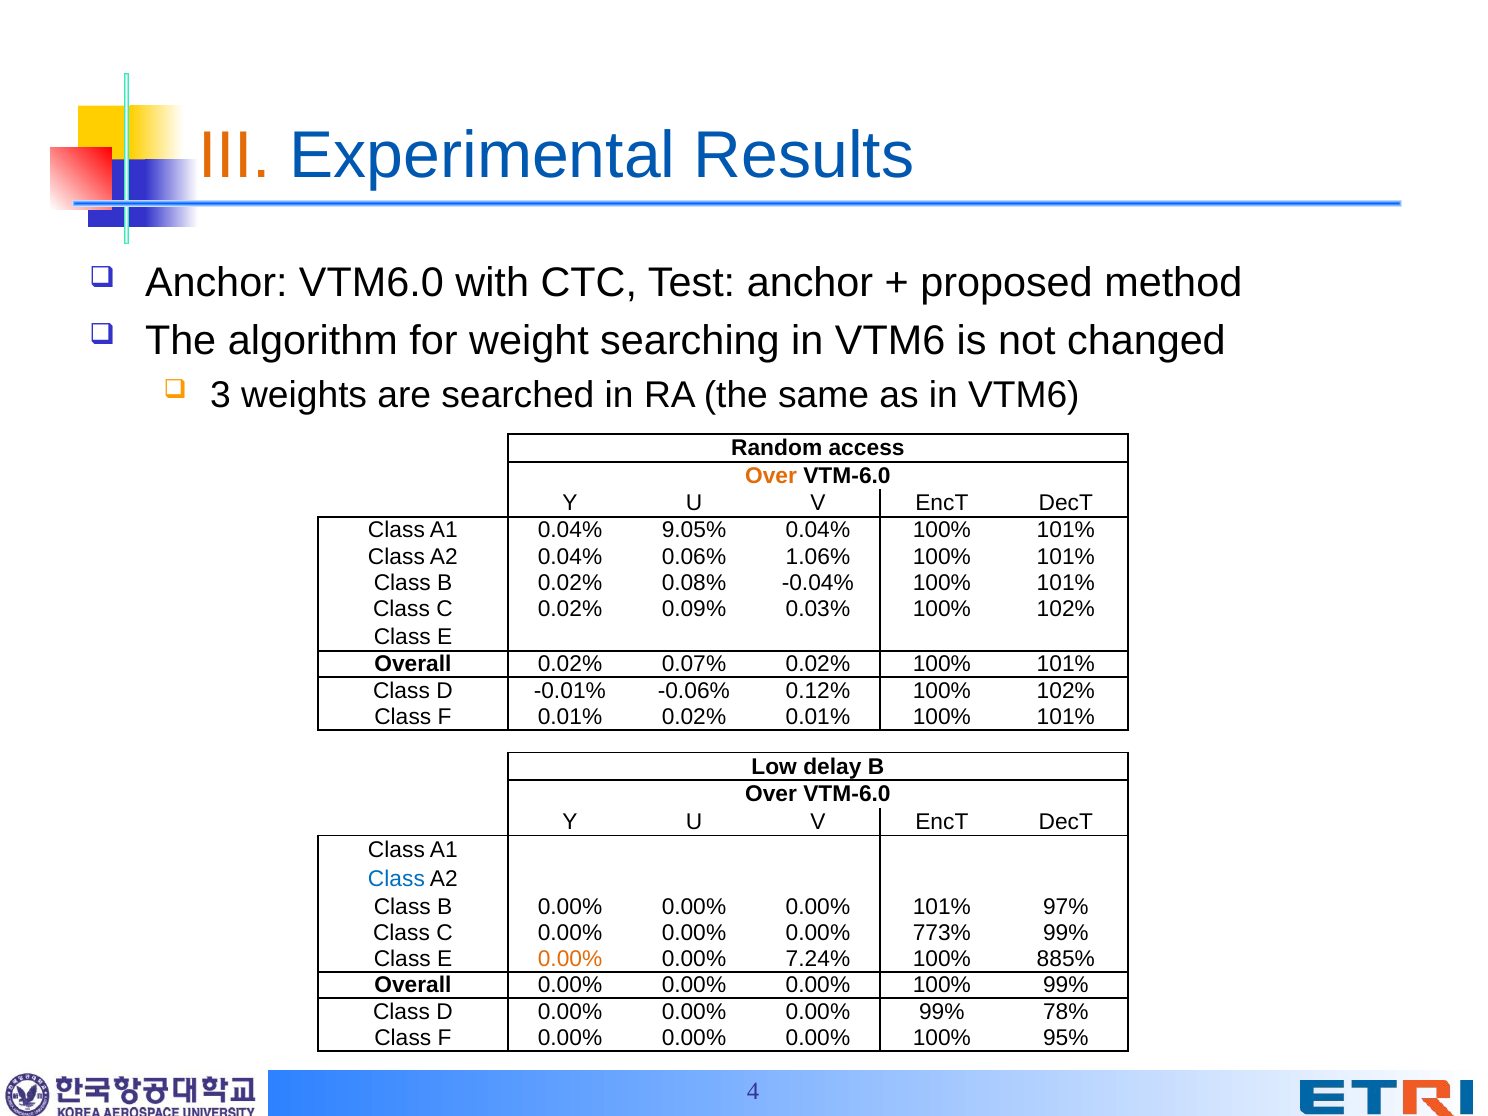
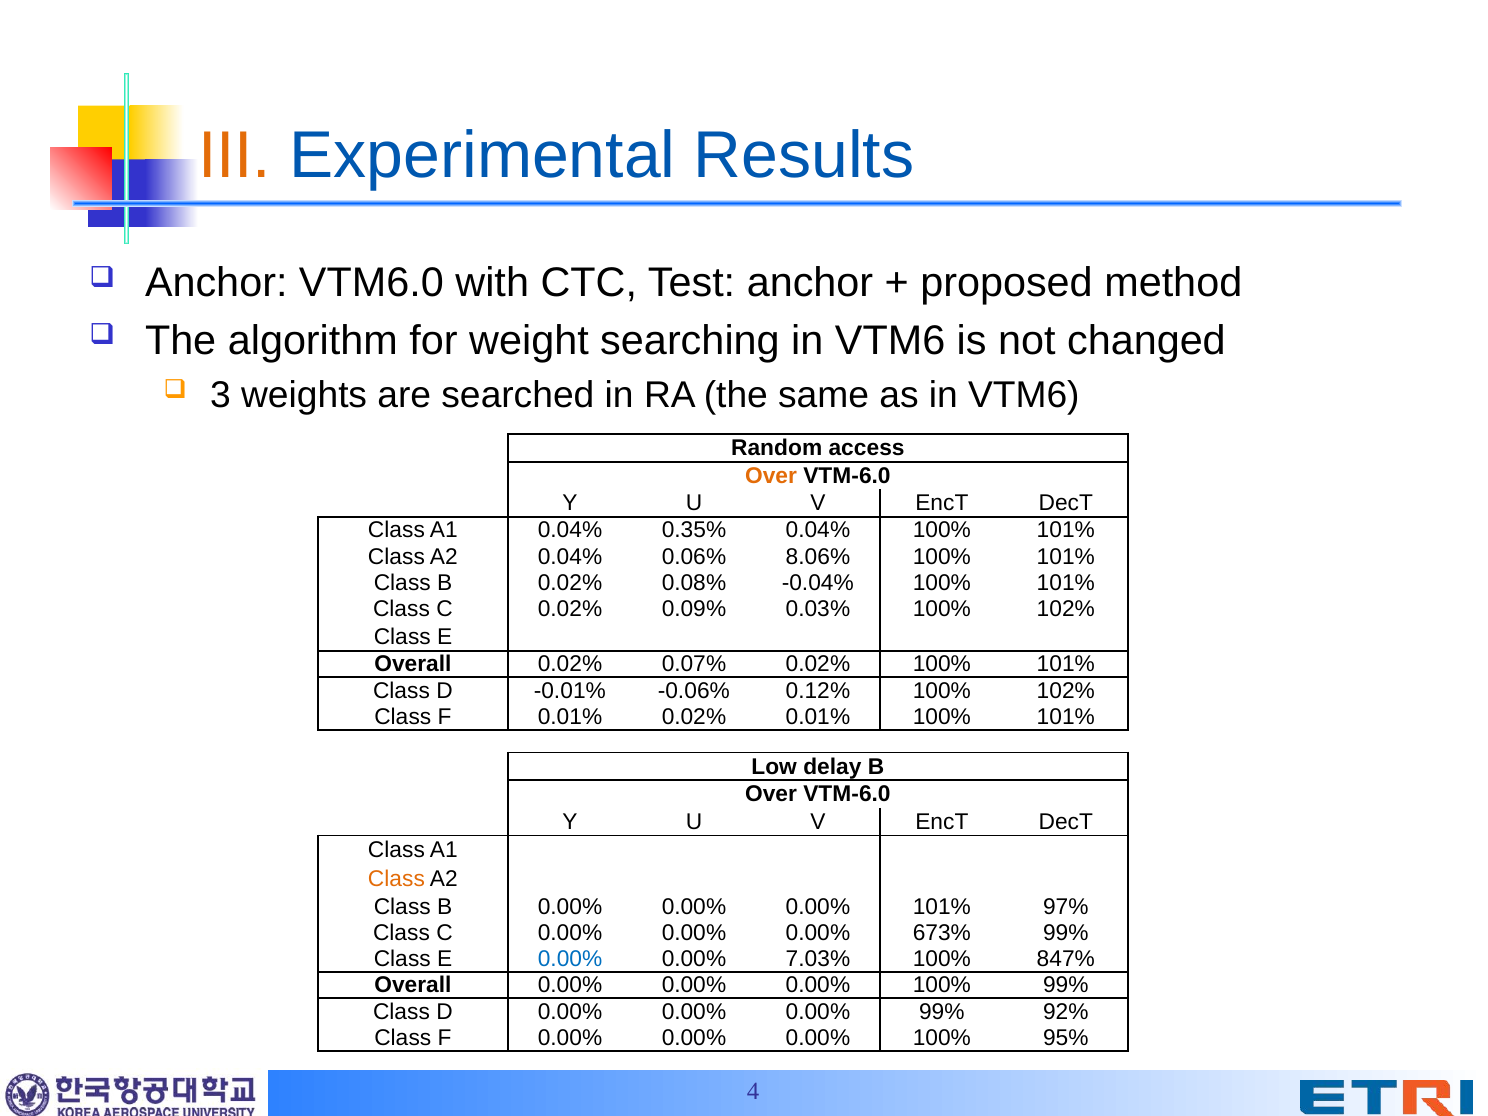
9.05%: 9.05% -> 0.35% (694, 530)
1.06%: 1.06% -> 8.06% (818, 557)
Class colour: blue -> orange (396, 879)
773%: 773% -> 673% (942, 933)
0.00% colour: orange -> blue (570, 959)
7.24%: 7.24% -> 7.03% (818, 959)
885%: 885% -> 847% (1066, 959)
78%: 78% -> 92% (1066, 1012)
